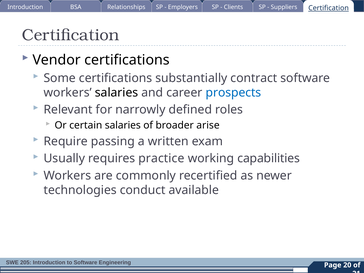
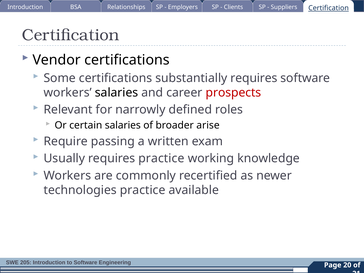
substantially contract: contract -> requires (254, 78)
prospects colour: blue -> red (233, 93)
capabilities: capabilities -> knowledge (269, 158)
technologies conduct: conduct -> practice (143, 190)
